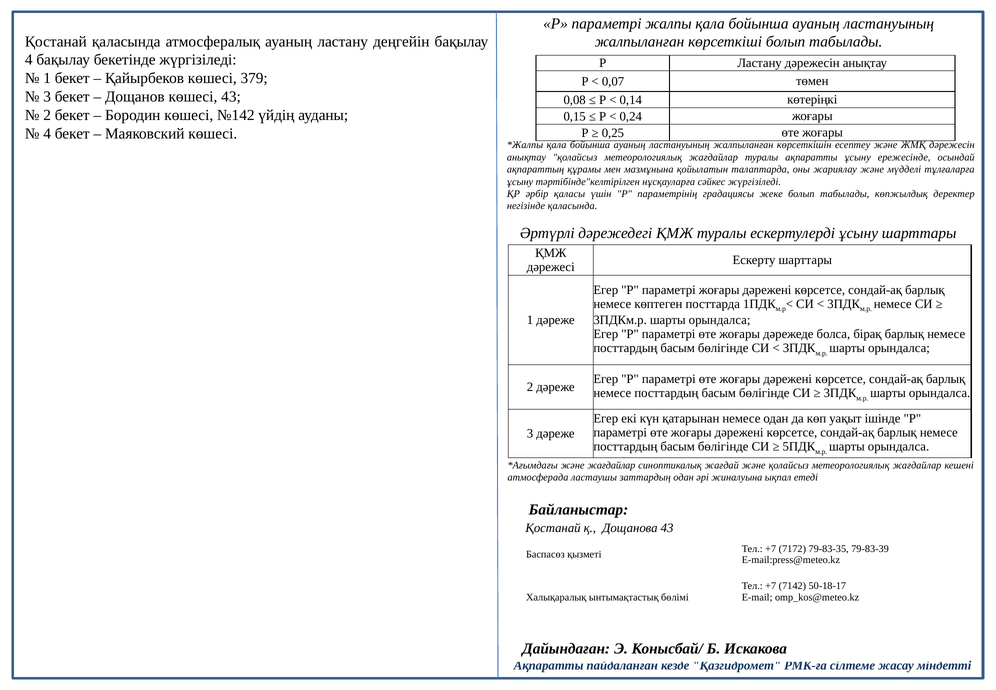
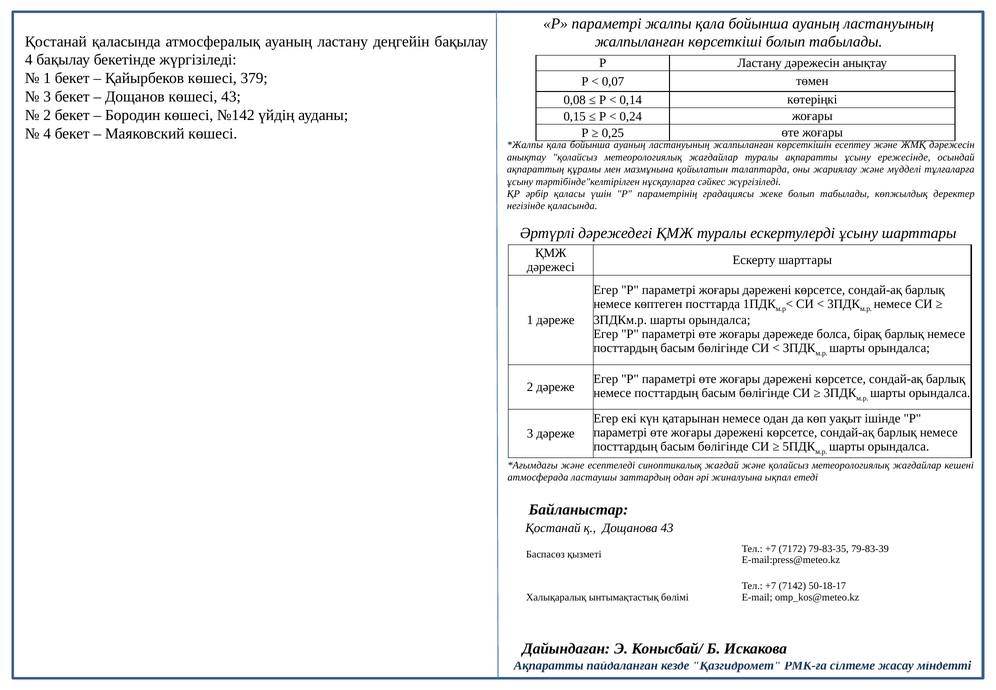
және жағдайлар: жағдайлар -> есептеледі (611, 465)
